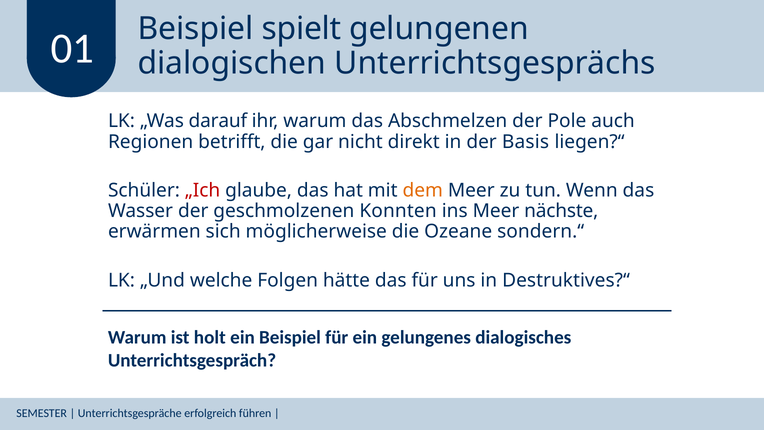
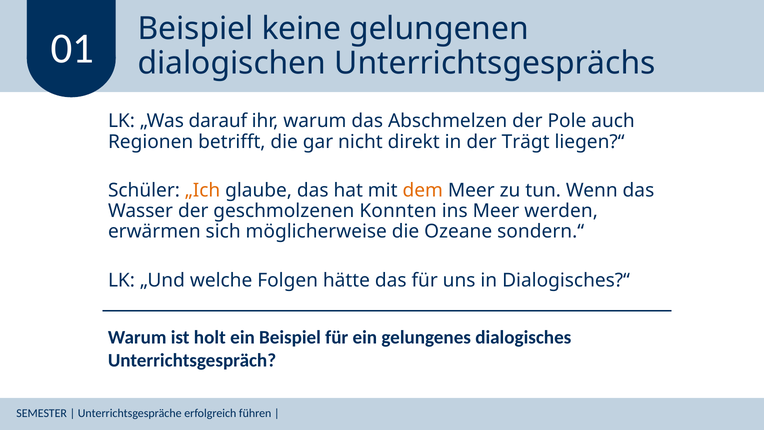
spielt: spielt -> keine (301, 29)
Basis: Basis -> Trägt (526, 142)
„Ich colour: red -> orange (203, 190)
nächste: nächste -> werden (561, 211)
Destruktives?“: Destruktives?“ -> Dialogisches?“ (566, 280)
